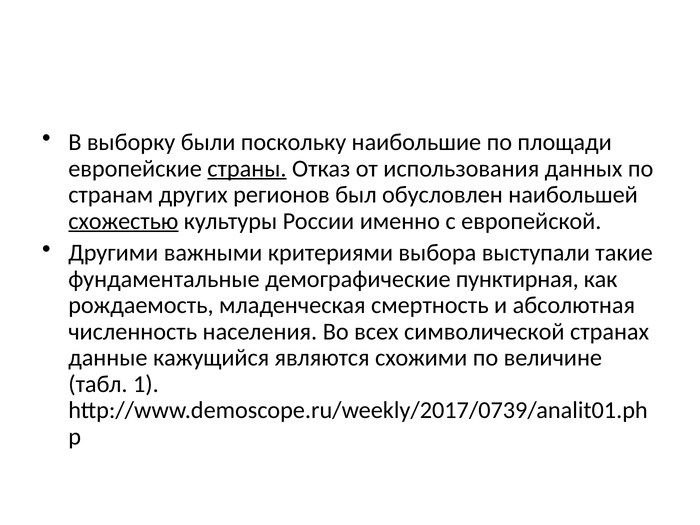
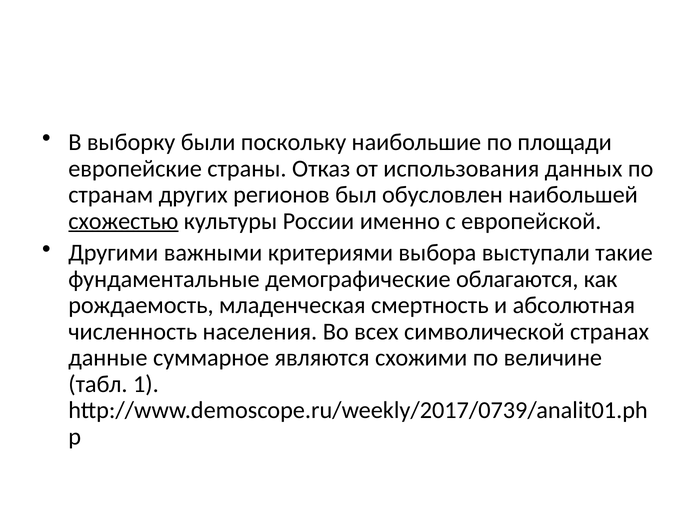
страны underline: present -> none (247, 169)
пунктирная: пунктирная -> облагаются (517, 279)
кажущийся: кажущийся -> суммарное (211, 358)
